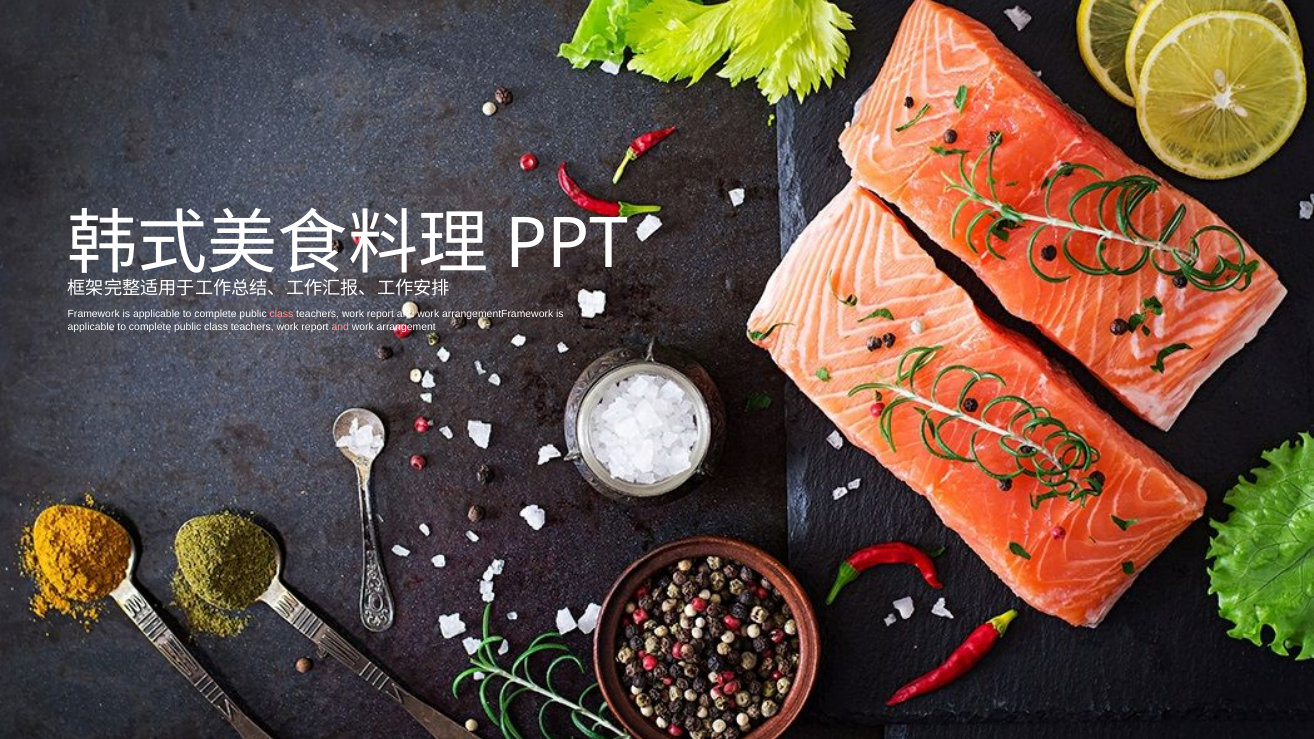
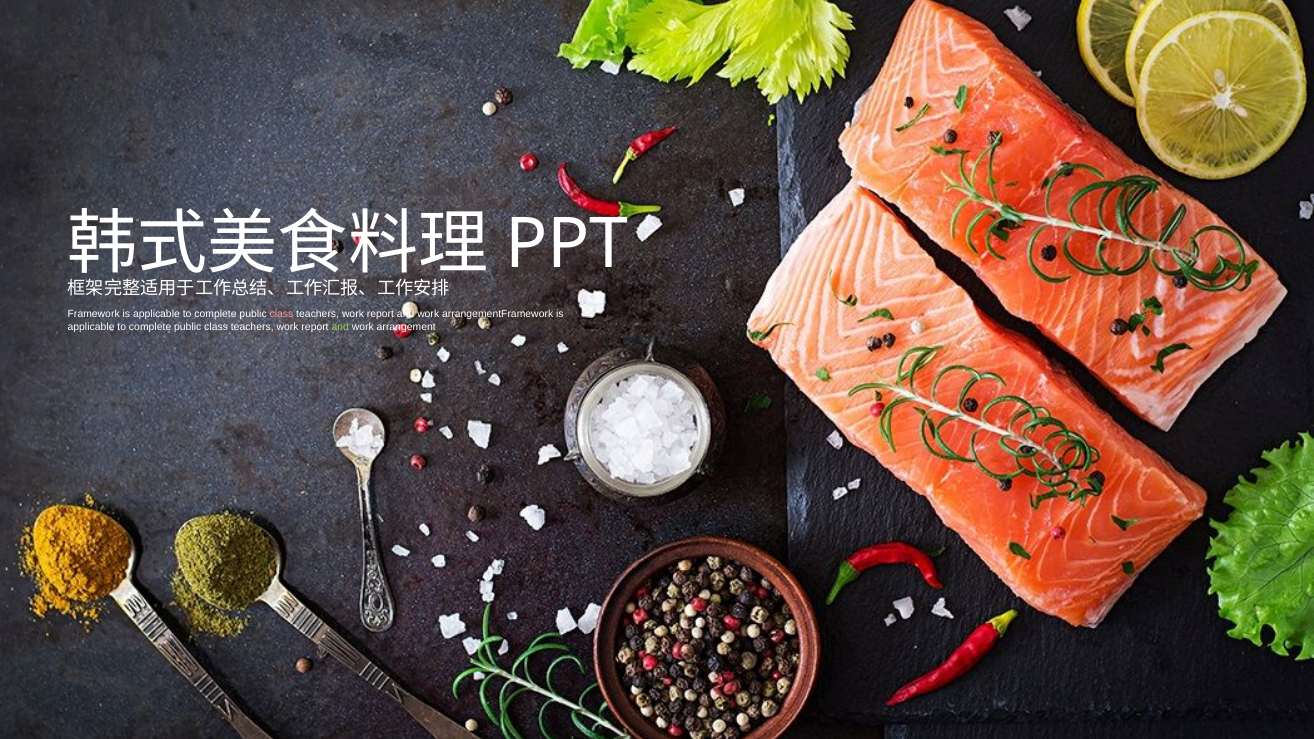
and colour: pink -> light green (340, 327)
